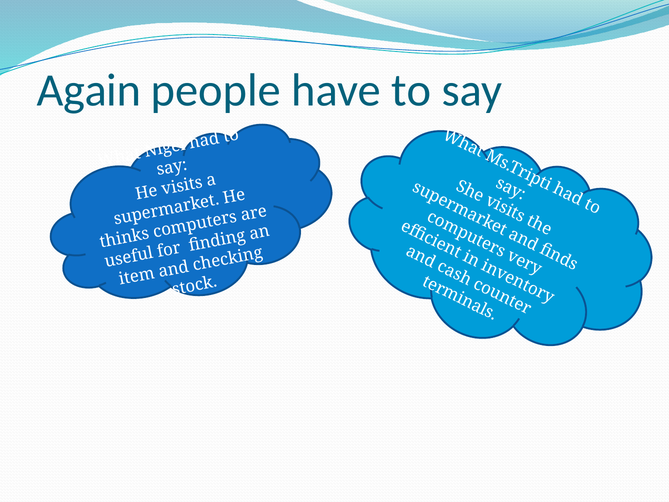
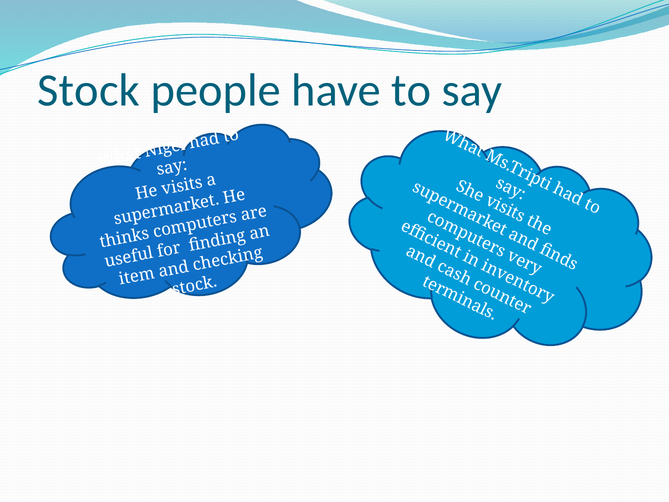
Again: Again -> Stock (89, 90)
